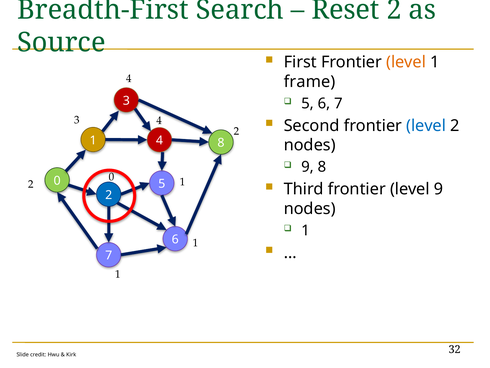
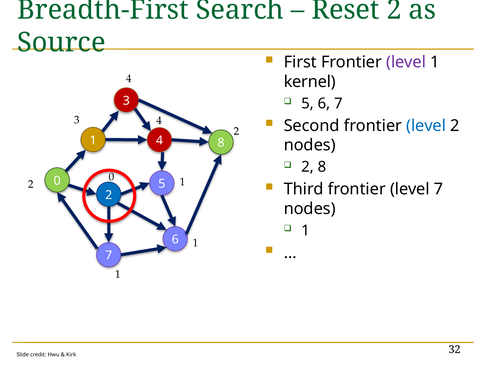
level colour: orange -> purple (406, 62)
frame: frame -> kernel (310, 82)
9: 9 -> 2 (307, 167)
level 9: 9 -> 7 (439, 189)
